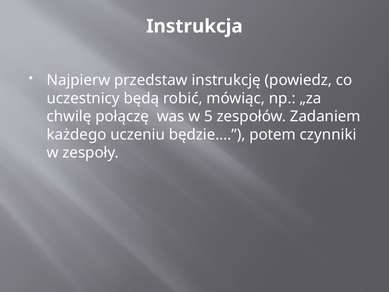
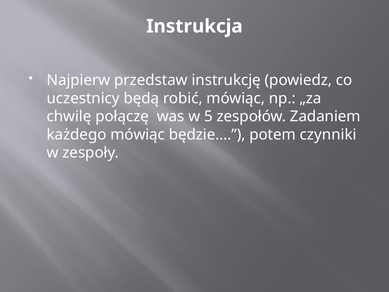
każdego uczeniu: uczeniu -> mówiąc (138, 134)
